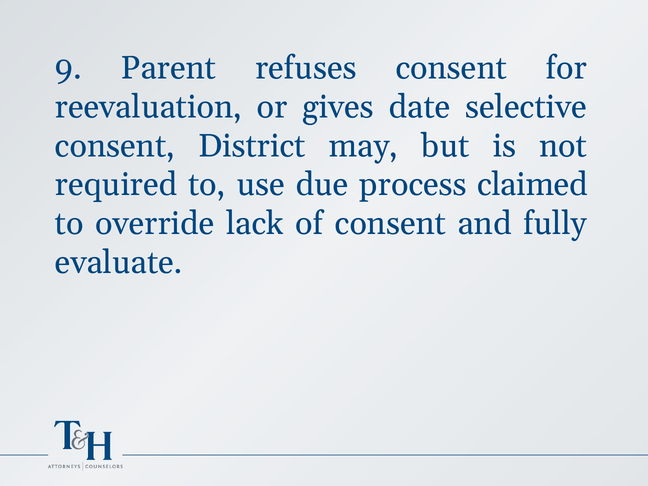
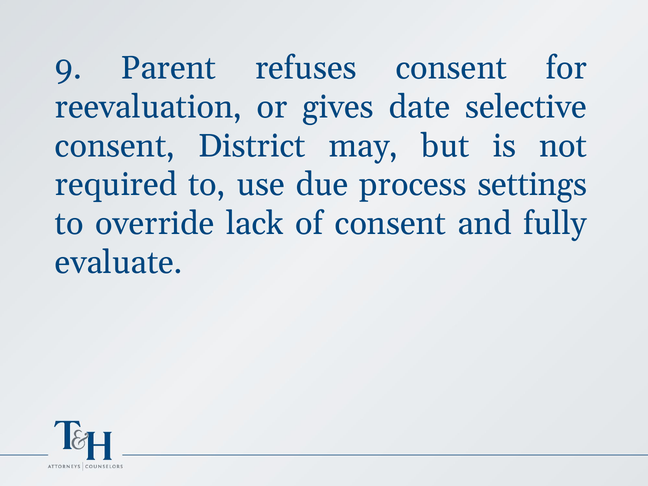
claimed: claimed -> settings (532, 185)
